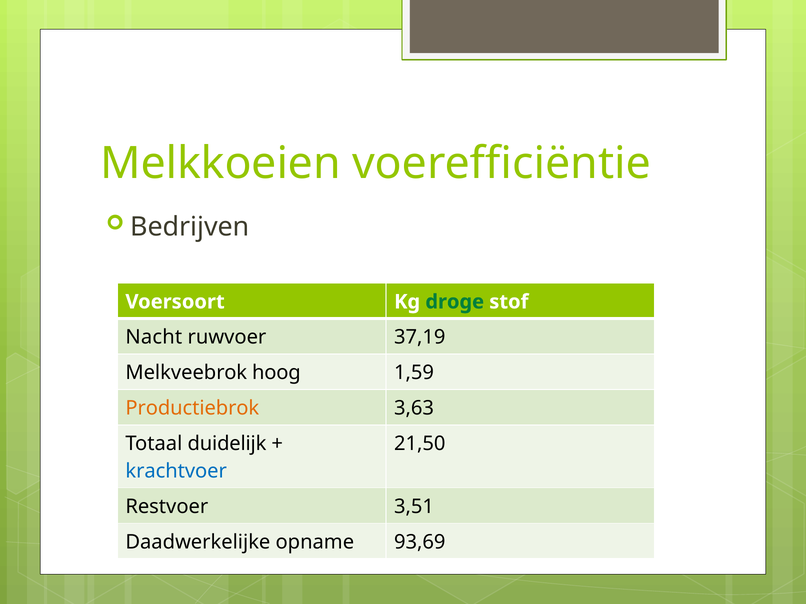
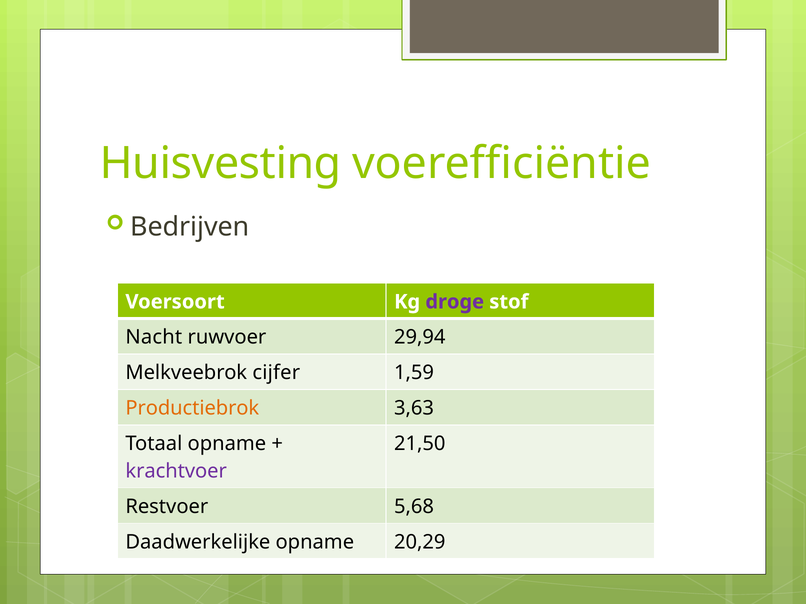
Melkkoeien: Melkkoeien -> Huisvesting (221, 164)
droge colour: green -> purple (455, 302)
37,19: 37,19 -> 29,94 (420, 338)
hoog: hoog -> cijfer (276, 373)
Totaal duidelijk: duidelijk -> opname (227, 444)
krachtvoer colour: blue -> purple (176, 472)
3,51: 3,51 -> 5,68 (414, 507)
93,69: 93,69 -> 20,29 (420, 543)
